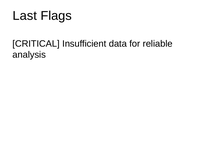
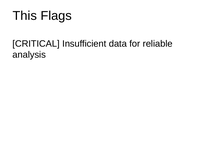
Last: Last -> This (25, 16)
